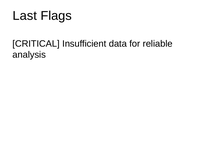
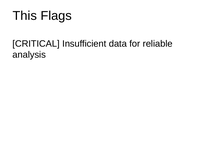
Last: Last -> This (25, 16)
